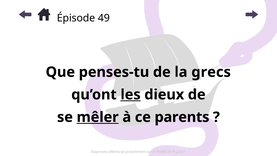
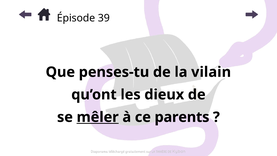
49: 49 -> 39 (104, 18)
grecs: grecs -> vilain (211, 72)
les underline: present -> none (131, 95)
